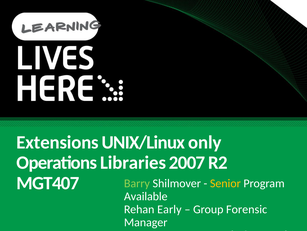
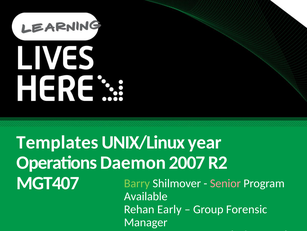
Extensions: Extensions -> Templates (57, 142)
only: only -> year (205, 142)
Libraries: Libraries -> Daemon (133, 162)
Senior colour: yellow -> pink (225, 183)
